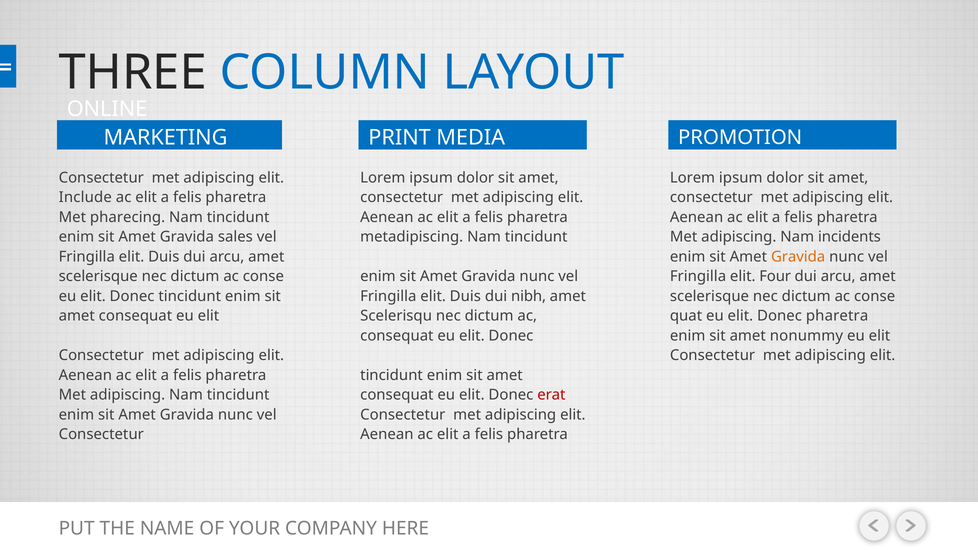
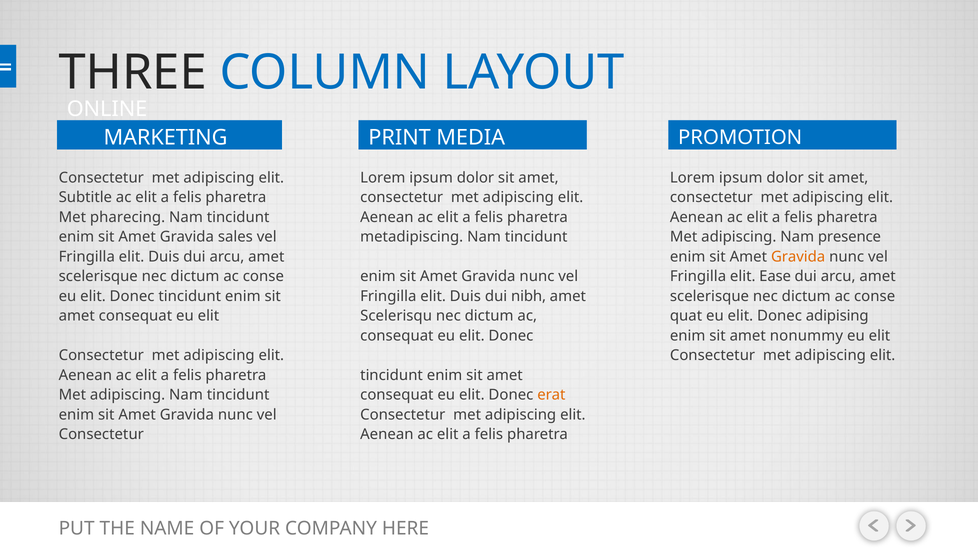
Include: Include -> Subtitle (85, 197)
incidents: incidents -> presence (849, 237)
Four: Four -> Ease (775, 276)
Donec pharetra: pharetra -> adipising (837, 316)
erat colour: red -> orange (551, 395)
